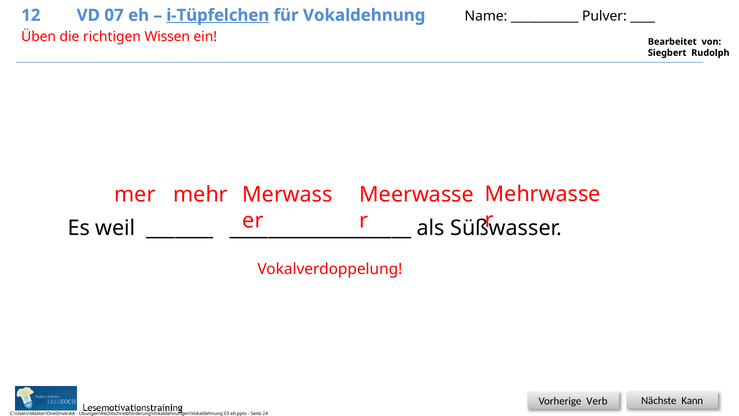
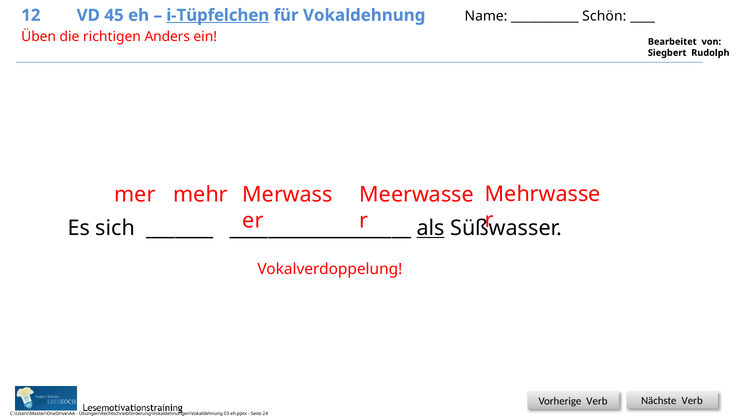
07: 07 -> 45 (114, 15)
Pulver: Pulver -> Schön (604, 16)
Wissen: Wissen -> Anders (167, 37)
weil: weil -> sich (115, 228)
als underline: none -> present (431, 228)
Kann: Kann -> Verb (692, 400)
